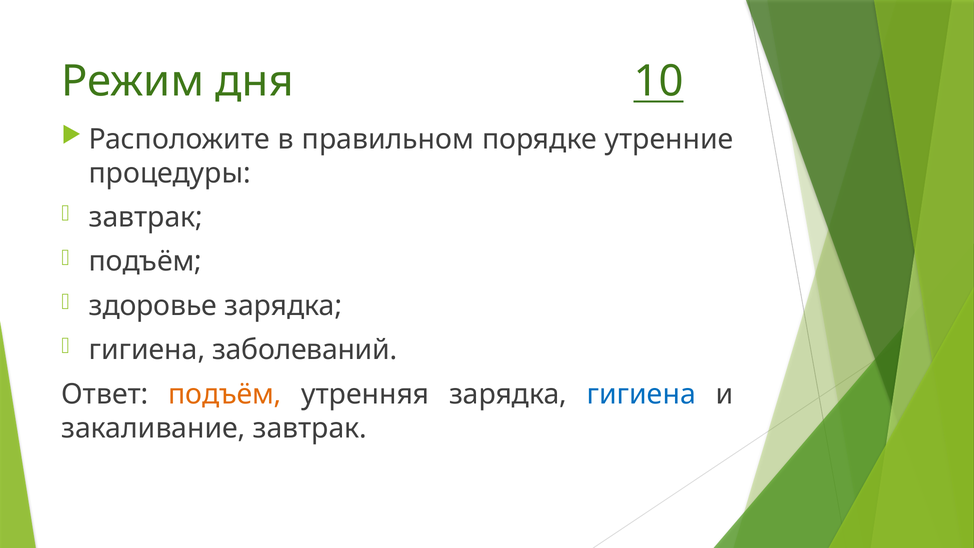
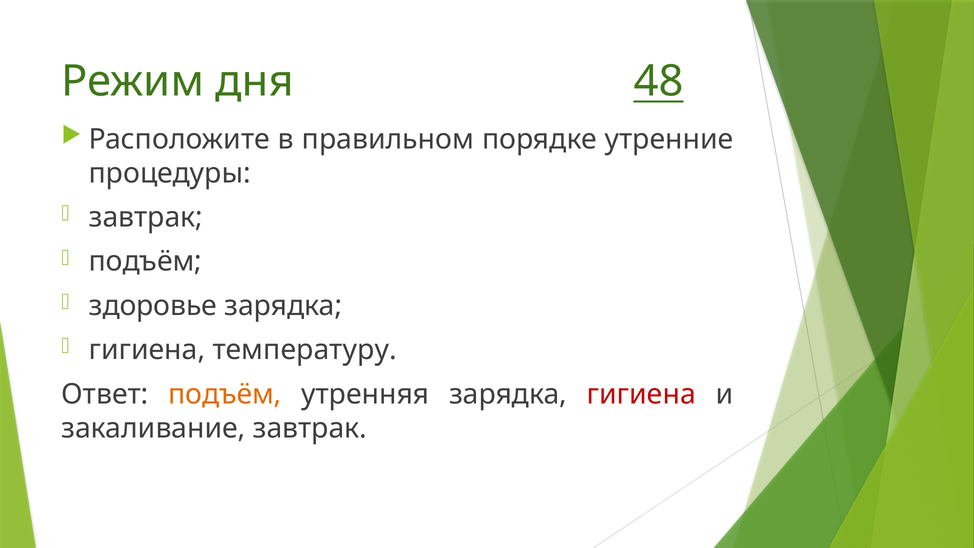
10: 10 -> 48 (659, 82)
заболеваний: заболеваний -> температуру (305, 350)
гигиена colour: blue -> red (641, 394)
